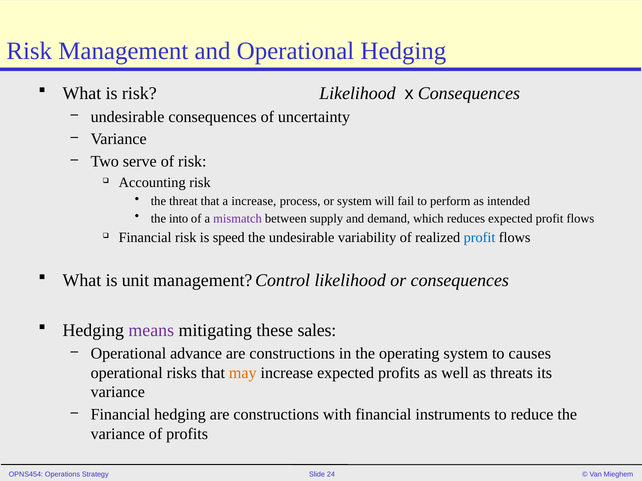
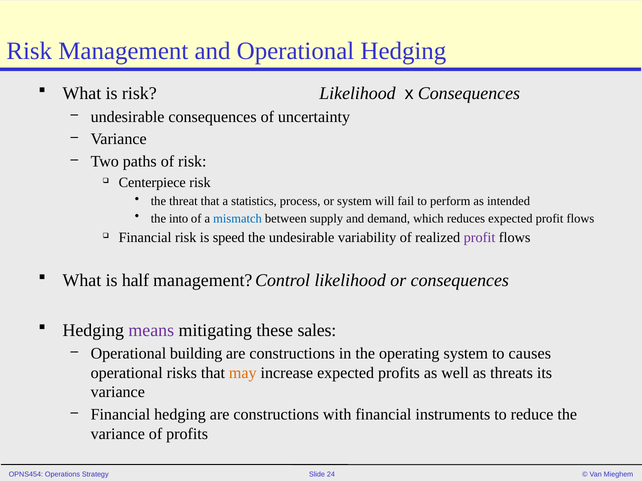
serve: serve -> paths (140, 162)
Accounting: Accounting -> Centerpiece (152, 183)
a increase: increase -> statistics (254, 201)
mismatch colour: purple -> blue (238, 219)
profit colour: blue -> purple (480, 238)
unit: unit -> half (135, 281)
advance: advance -> building (196, 354)
